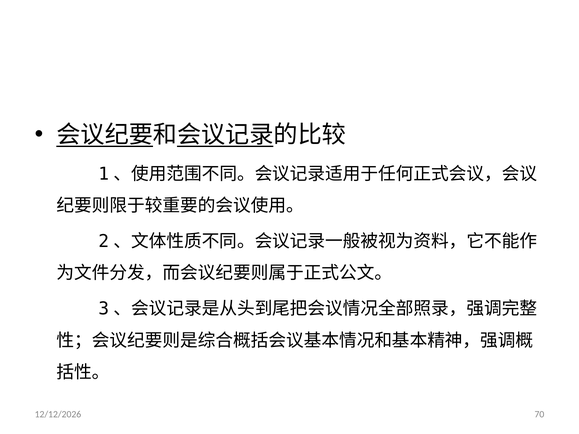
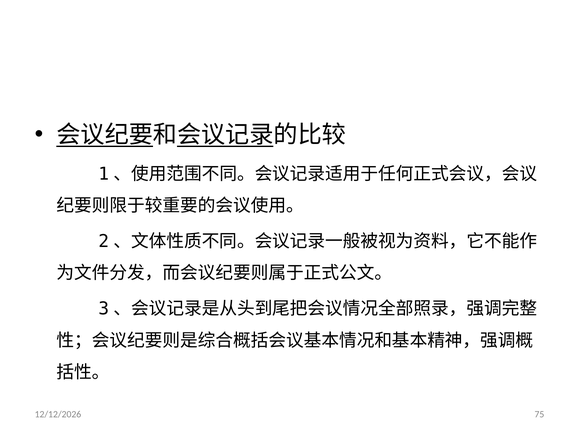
70: 70 -> 75 (539, 415)
